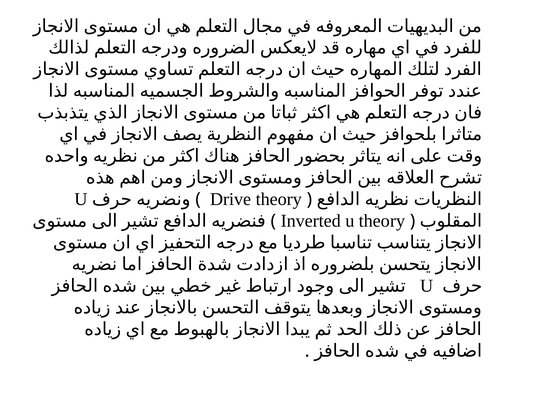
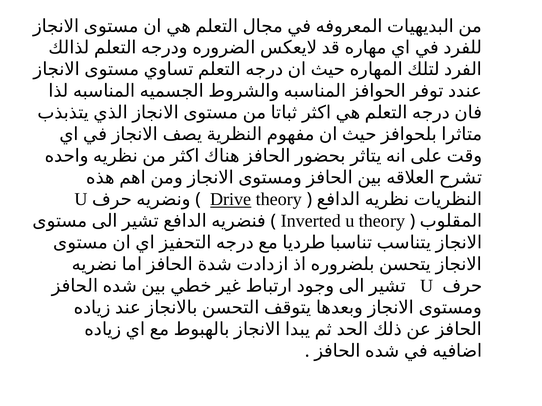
Drive underline: none -> present (231, 200)
